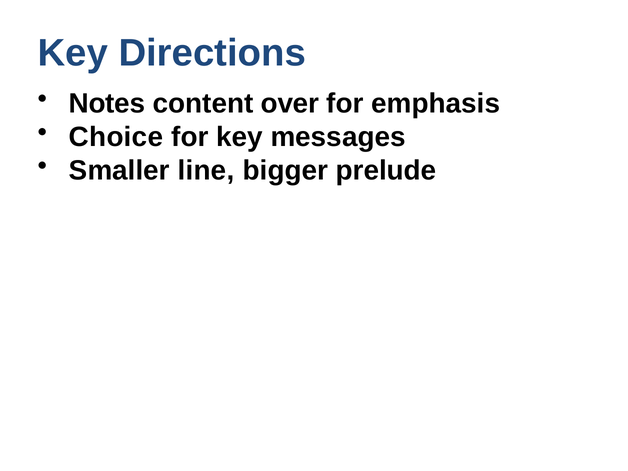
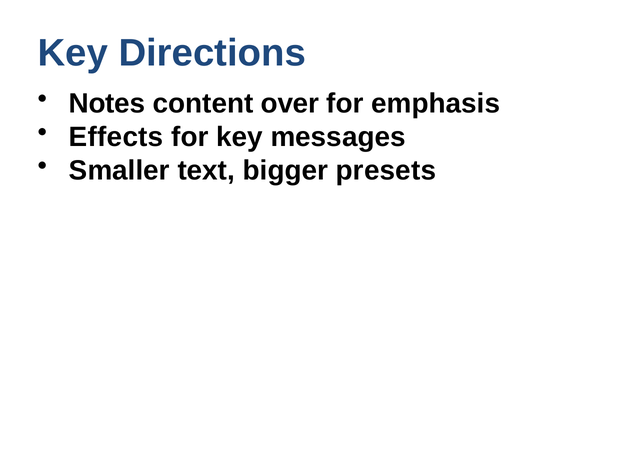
Choice: Choice -> Effects (116, 137)
line: line -> text (206, 170)
prelude: prelude -> presets (386, 170)
